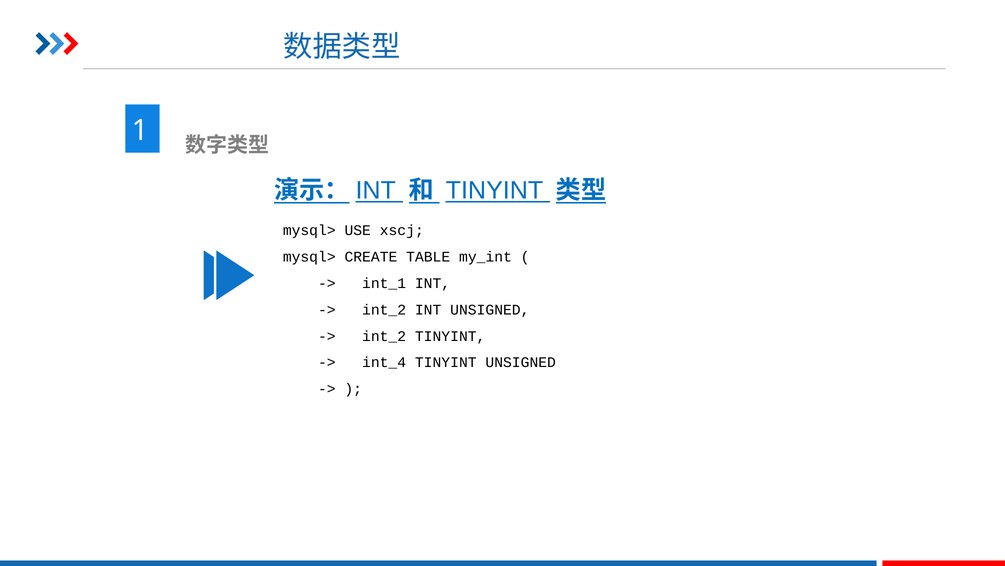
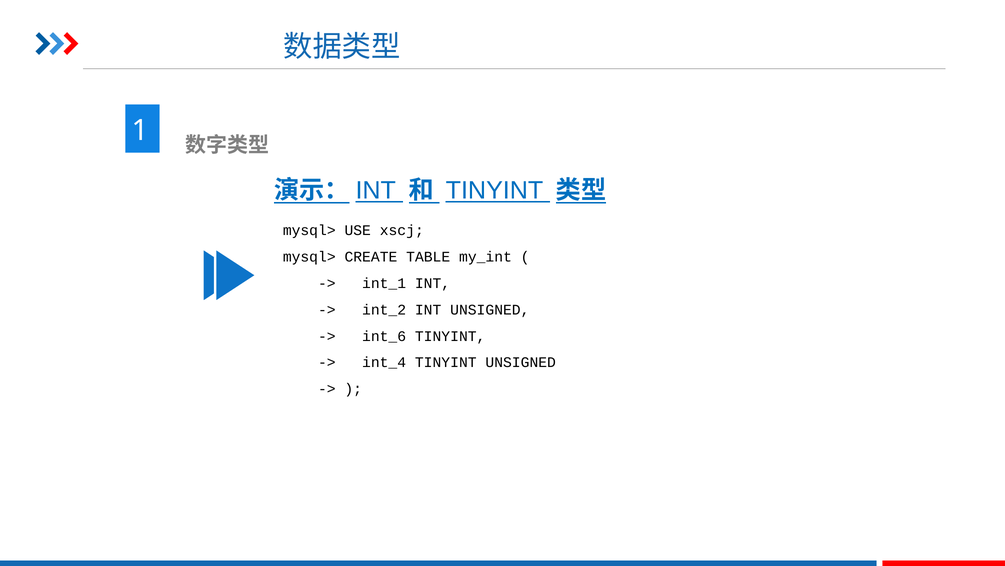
int_2: int_2 -> int_6 (384, 336)
